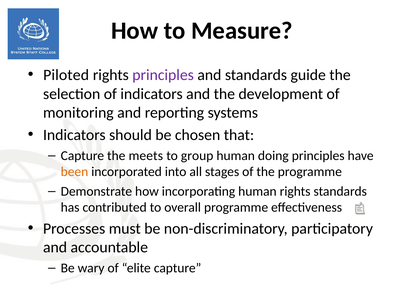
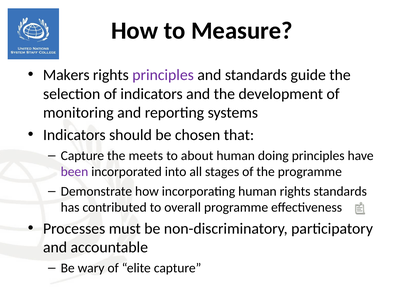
Piloted: Piloted -> Makers (66, 75)
group: group -> about (197, 156)
been colour: orange -> purple (74, 172)
